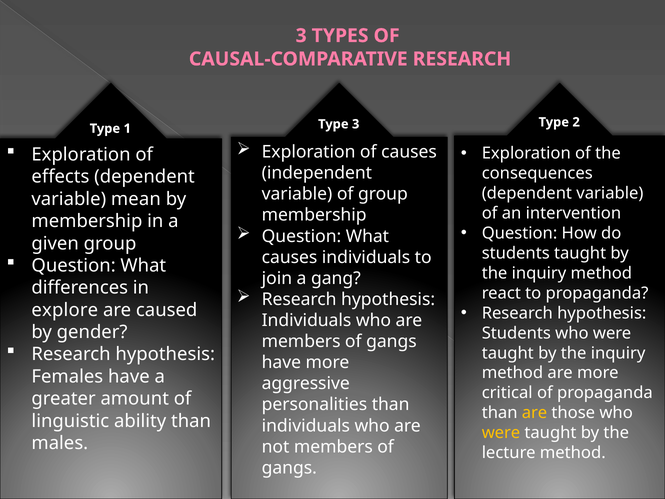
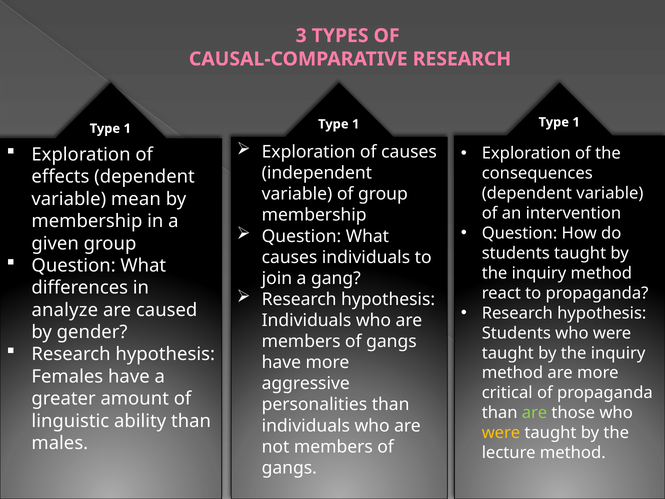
3: 3 -> 1 (356, 124)
2: 2 -> 1 (576, 122)
explore: explore -> analyze (65, 310)
are colour: yellow -> light green (535, 413)
